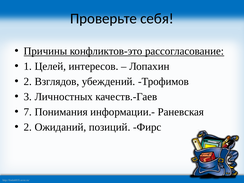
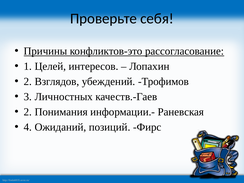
7: 7 -> 2 (28, 112)
2: 2 -> 4 (28, 127)
